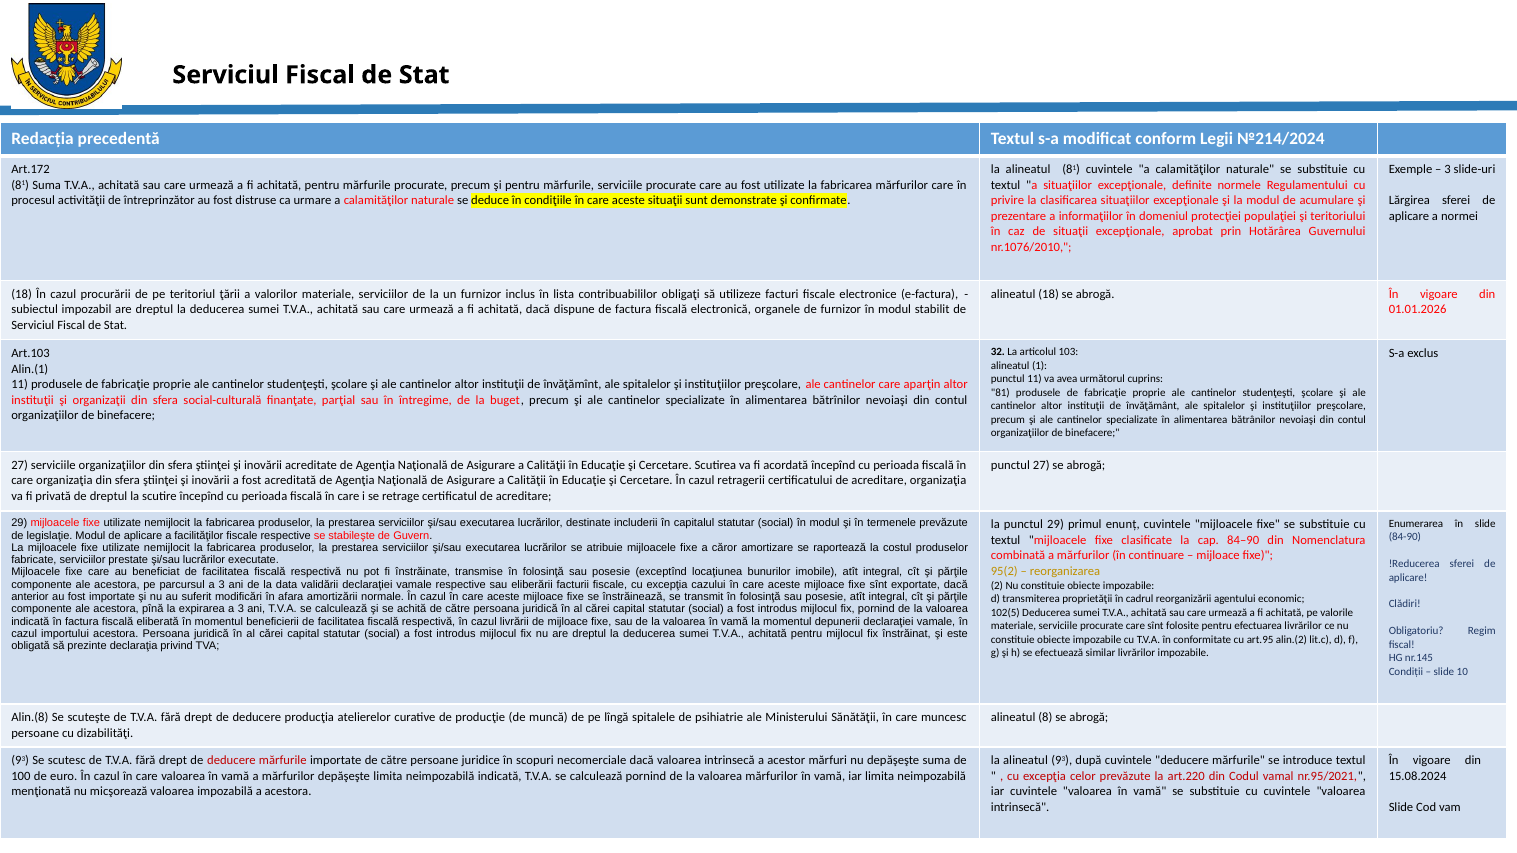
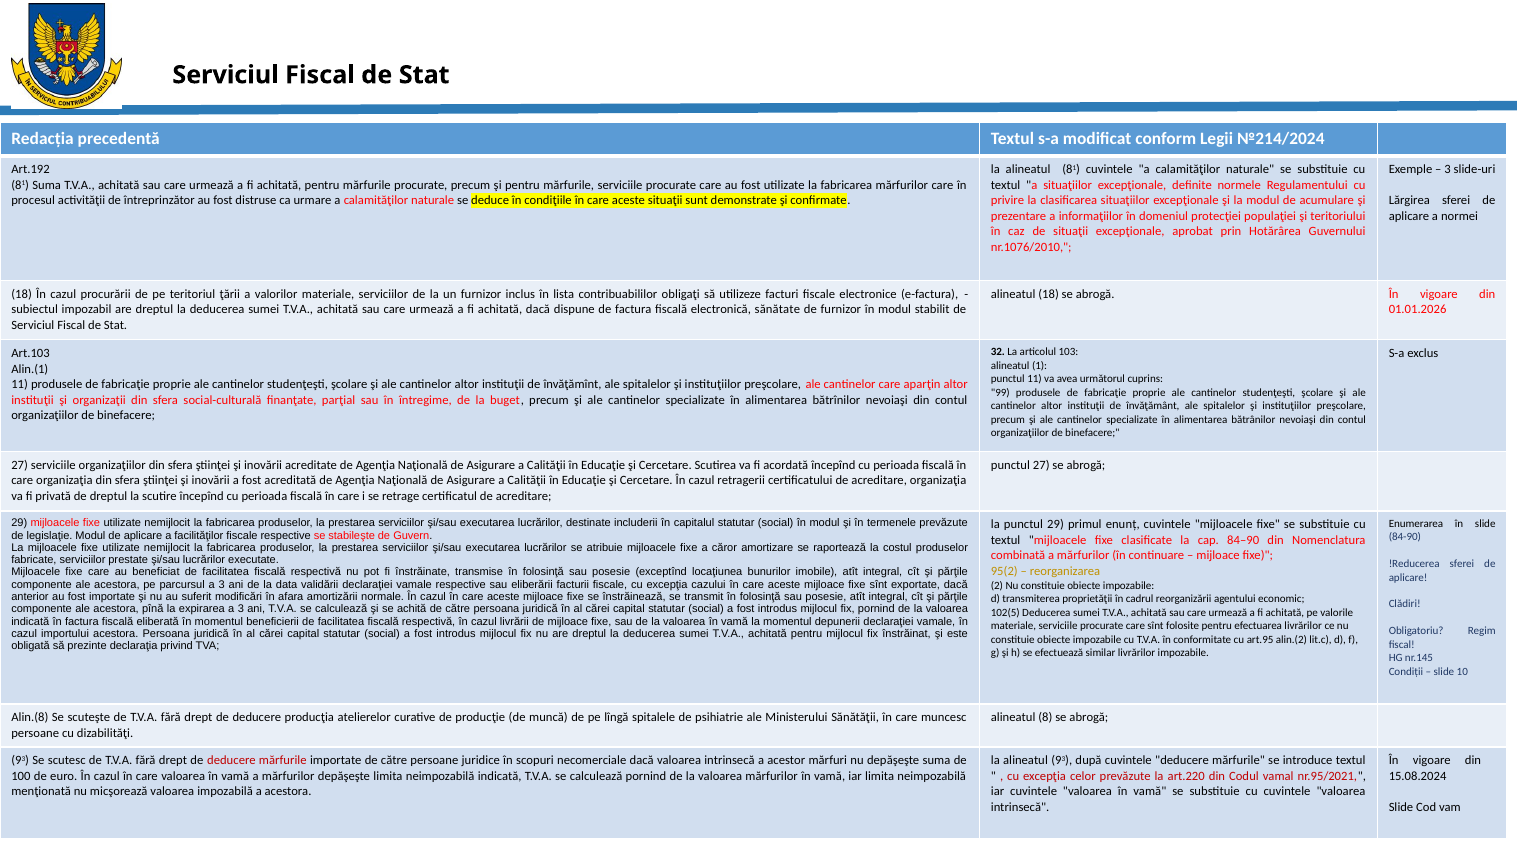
Art.172: Art.172 -> Art.192 (31, 170)
organele: organele -> sănătate (777, 310)
81: 81 -> 99 (1000, 393)
